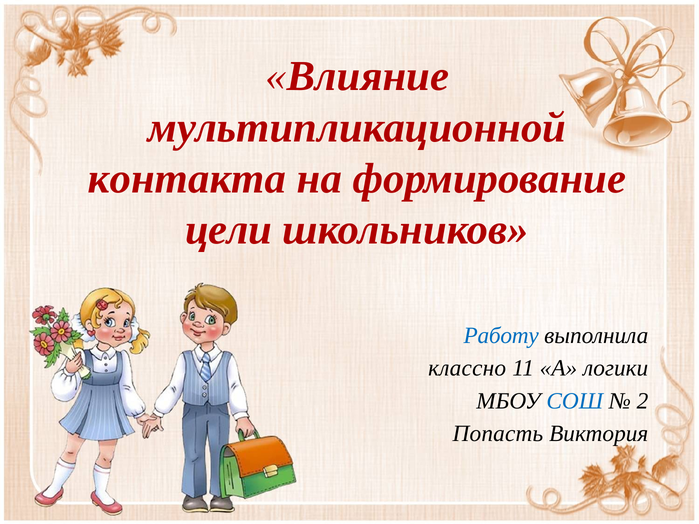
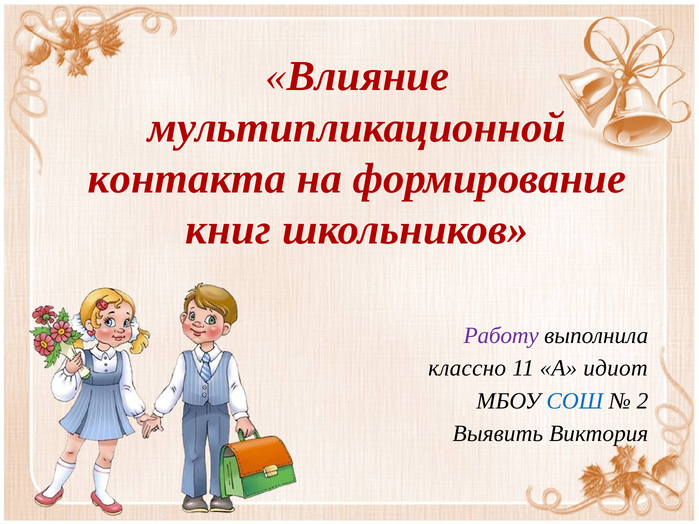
цели: цели -> книг (228, 230)
Работу colour: blue -> purple (501, 336)
логики: логики -> идиот (616, 368)
Попасть: Попасть -> Выявить (498, 434)
